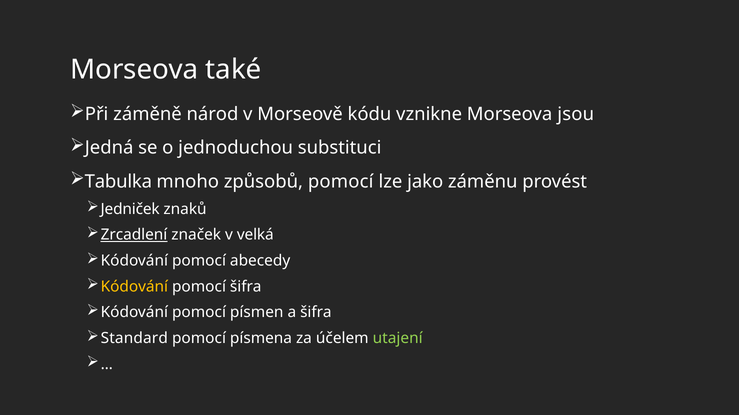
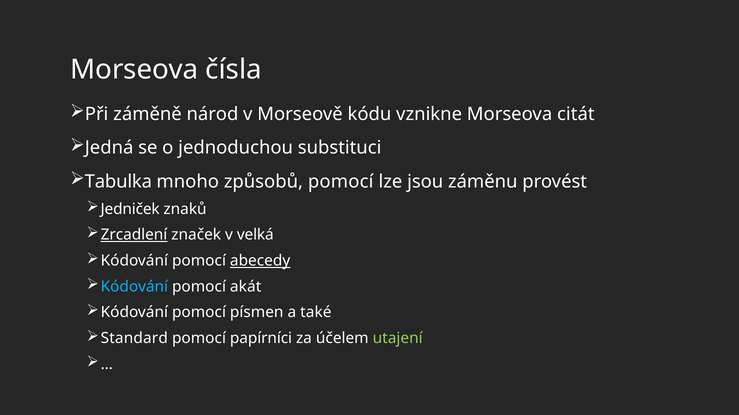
také: také -> čísla (234, 70)
jsou: jsou -> citát (576, 114)
jako: jako -> jsou (425, 182)
abecedy underline: none -> present (260, 261)
Kódování colour: yellow -> light blue (134, 287)
pomocí šifra: šifra -> akát (246, 287)
a šifra: šifra -> také (316, 313)
písmena: písmena -> papírníci (261, 339)
